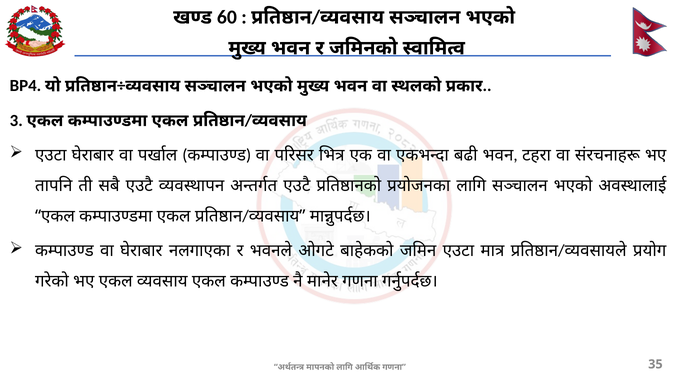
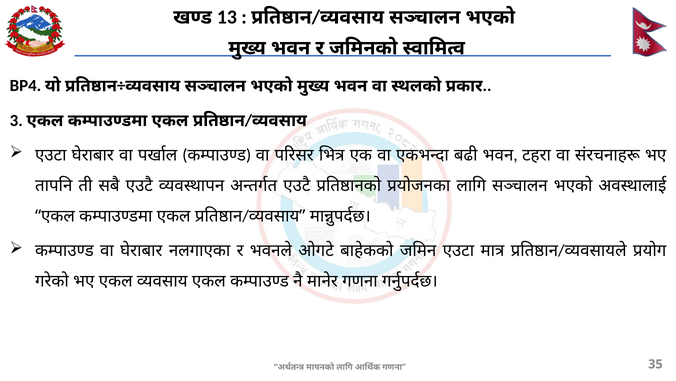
60: 60 -> 13 (227, 17)
